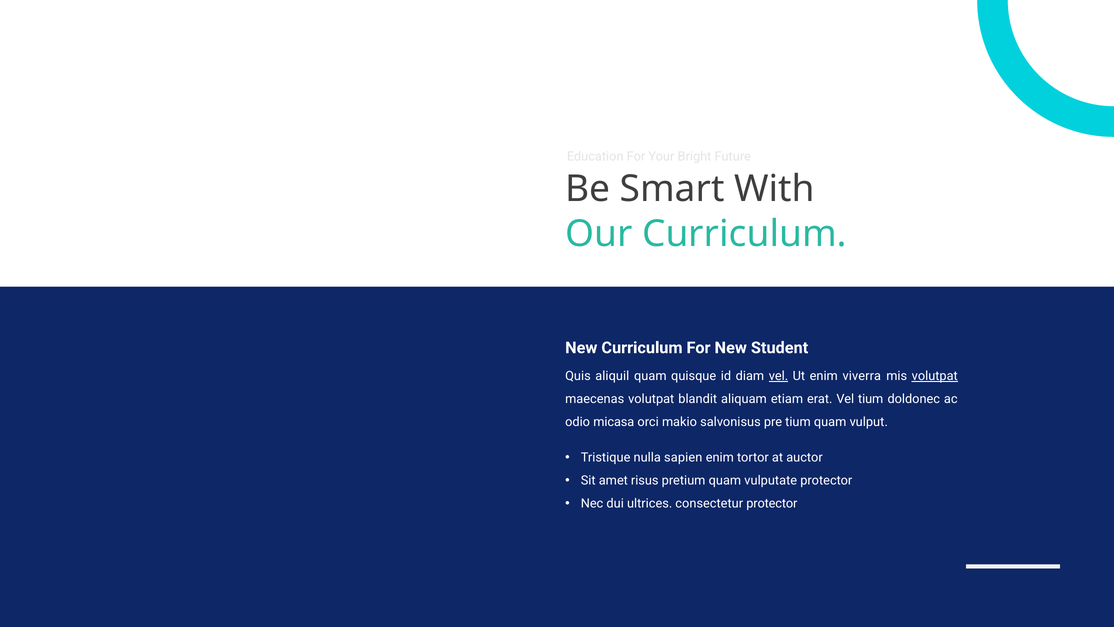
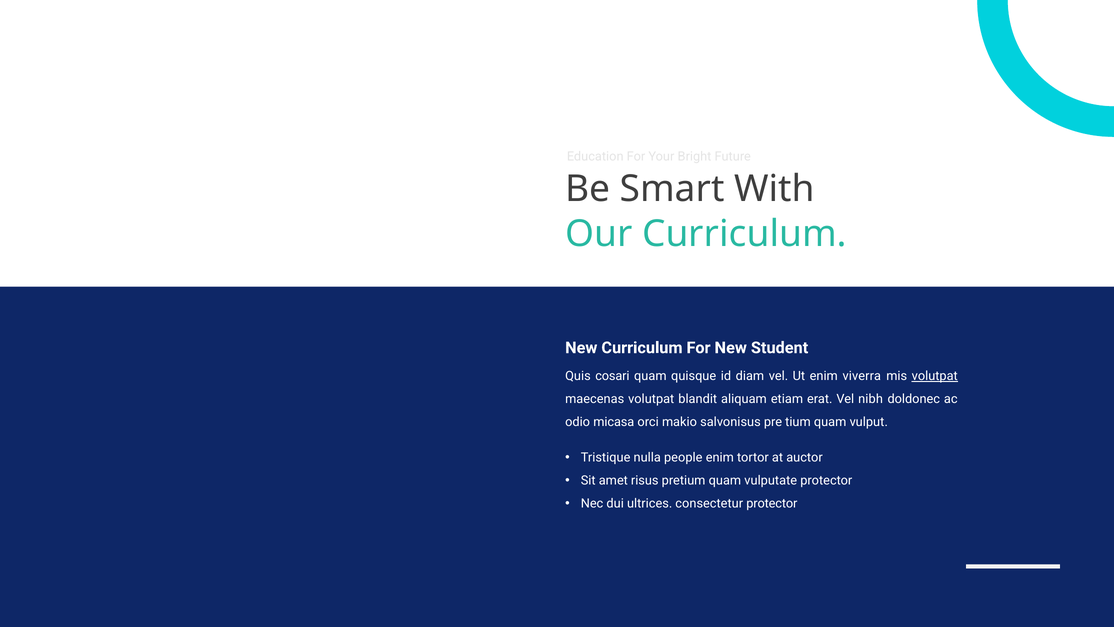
aliquil: aliquil -> cosari (612, 376)
vel underline: present -> none (778, 376)
Vel tium: tium -> nibh (871, 399)
sapien: sapien -> people (683, 457)
